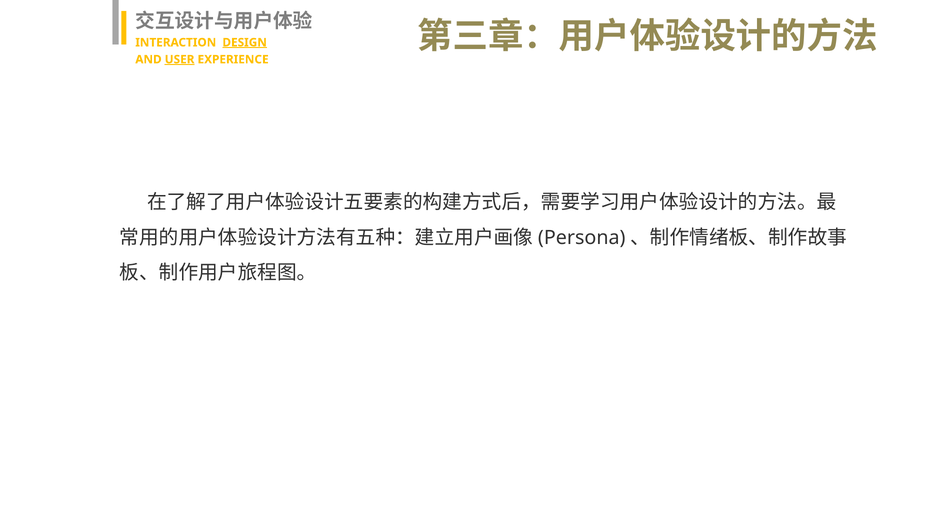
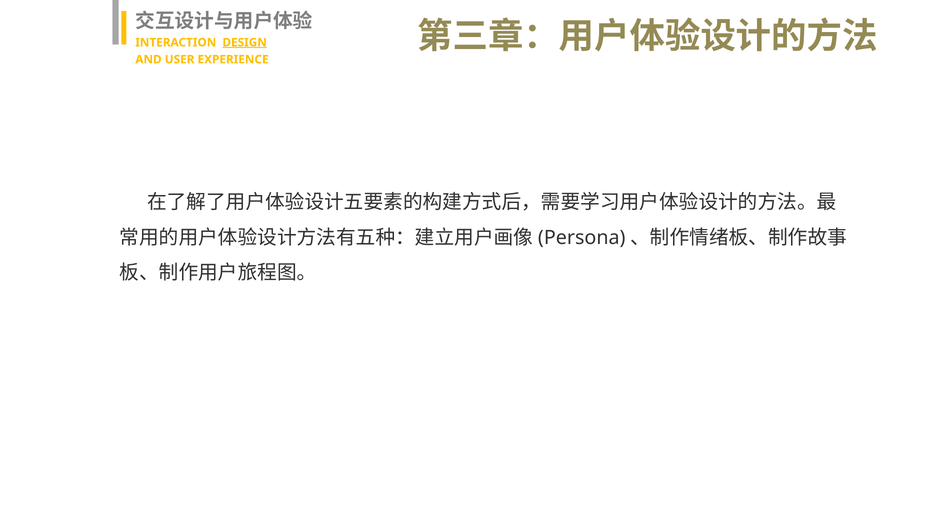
USER underline: present -> none (180, 59)
